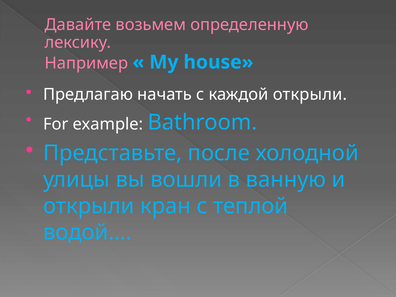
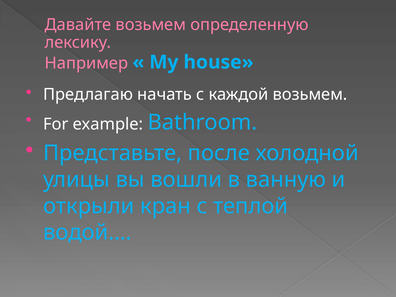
каждой открыли: открыли -> возьмем (310, 95)
